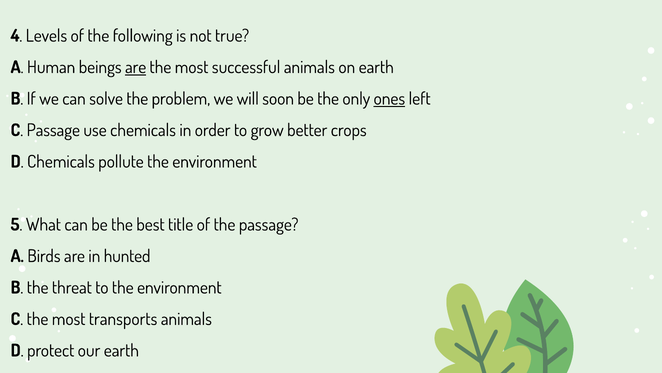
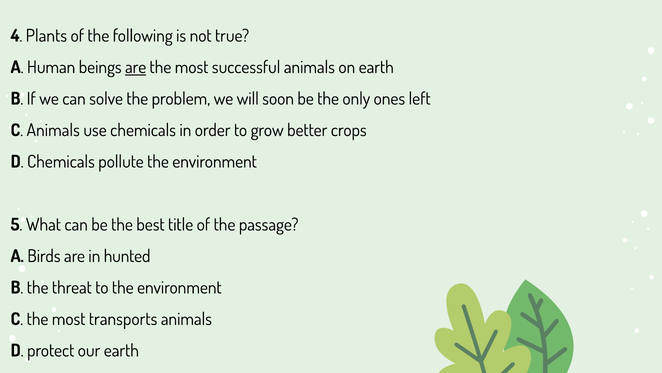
Levels: Levels -> Plants (46, 36)
ones underline: present -> none (389, 99)
C Passage: Passage -> Animals (53, 130)
